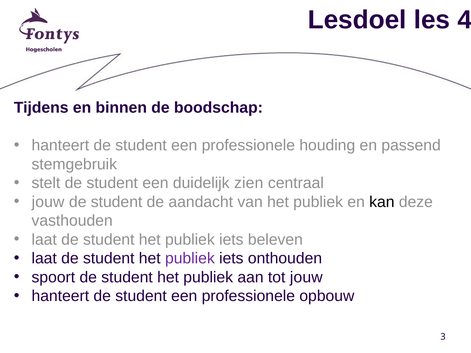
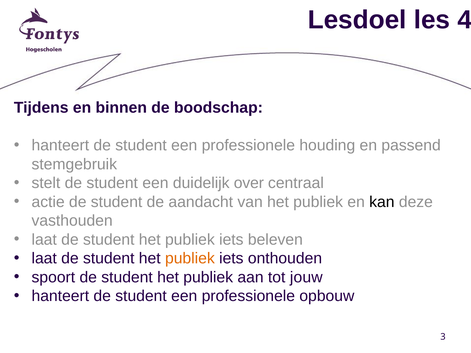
zien: zien -> over (249, 183)
jouw: jouw -> actie (48, 202)
publiek colour: purple -> orange (190, 259)
